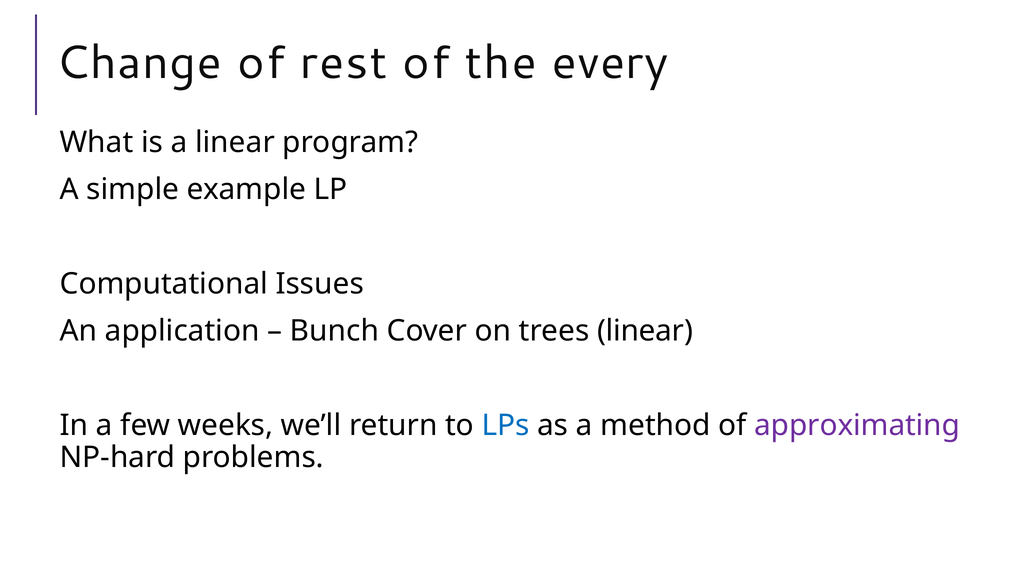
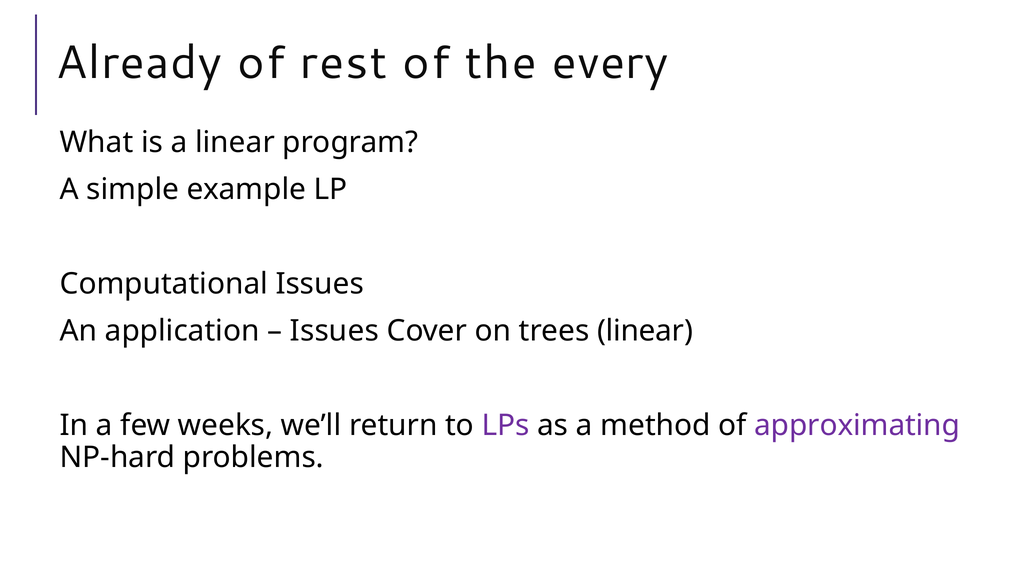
Change: Change -> Already (139, 63)
Bunch: Bunch -> Issues (334, 331)
LPs colour: blue -> purple (506, 426)
